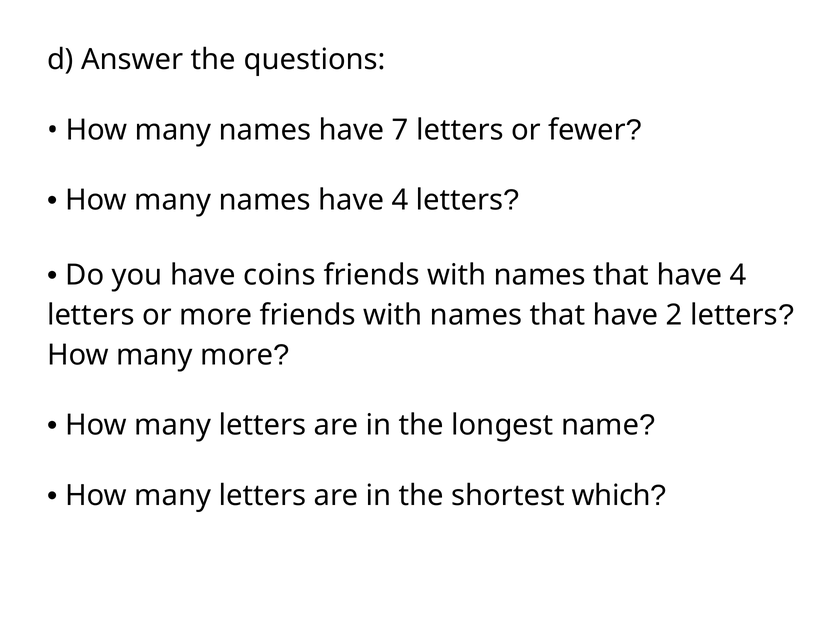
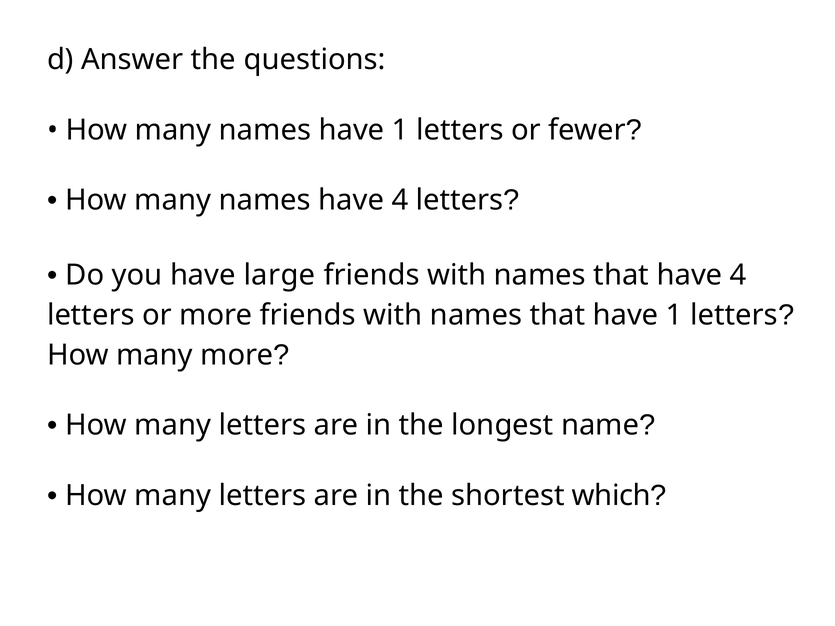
names have 7: 7 -> 1 (400, 130)
coins: coins -> large (279, 275)
that have 2: 2 -> 1 (674, 315)
